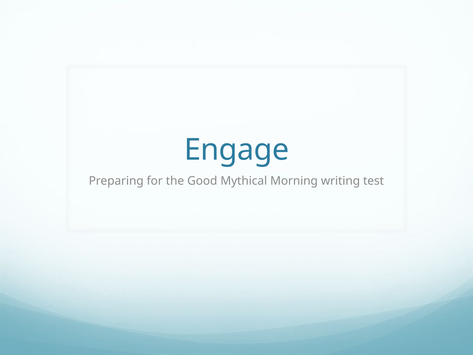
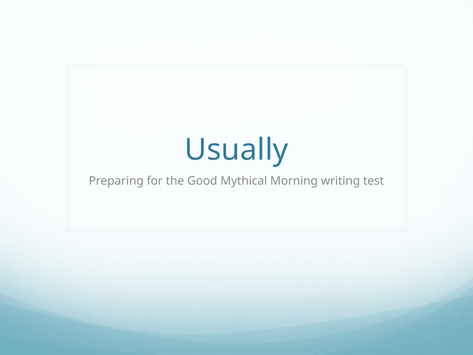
Engage: Engage -> Usually (236, 150)
